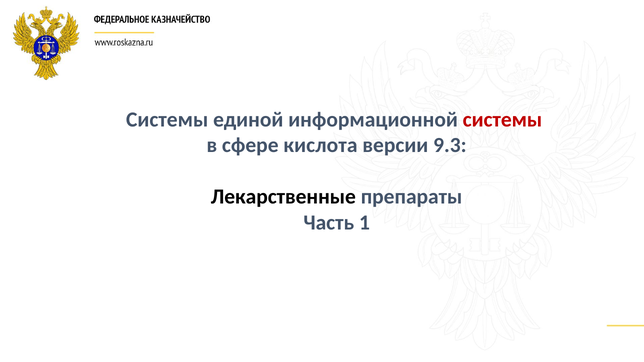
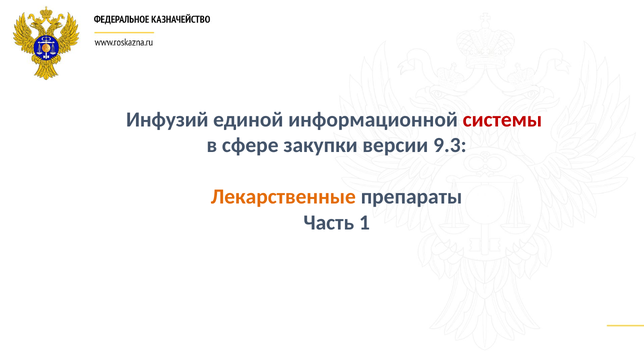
Системы: Системы -> Инфузий (167, 120)
кислота: кислота -> закупки (321, 145)
Лекарственные colour: black -> orange (283, 197)
